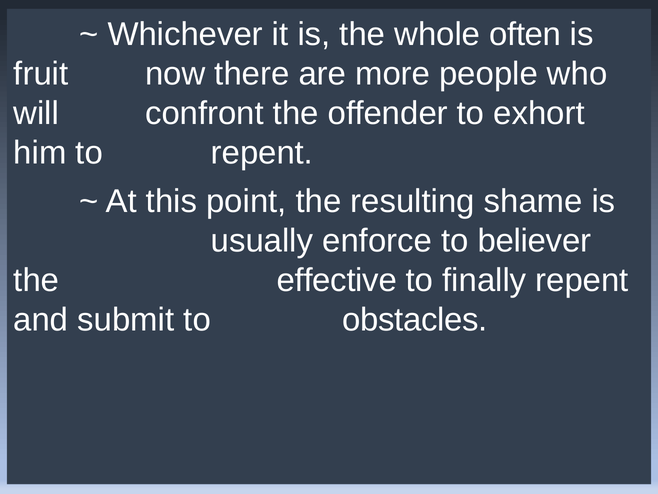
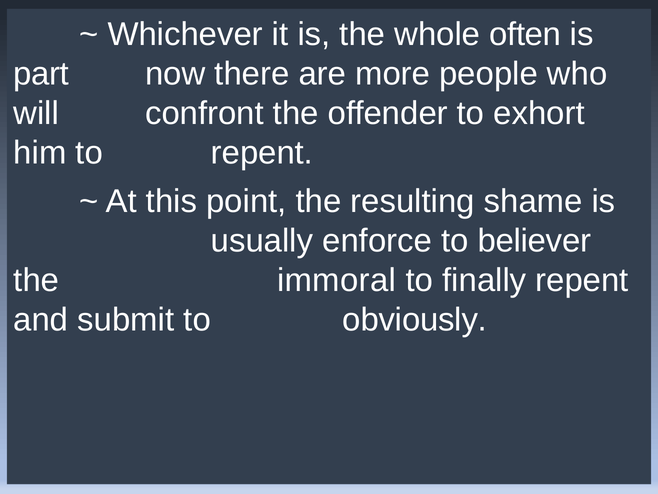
fruit: fruit -> part (41, 74)
effective: effective -> immoral (336, 280)
obstacles: obstacles -> obviously (415, 320)
